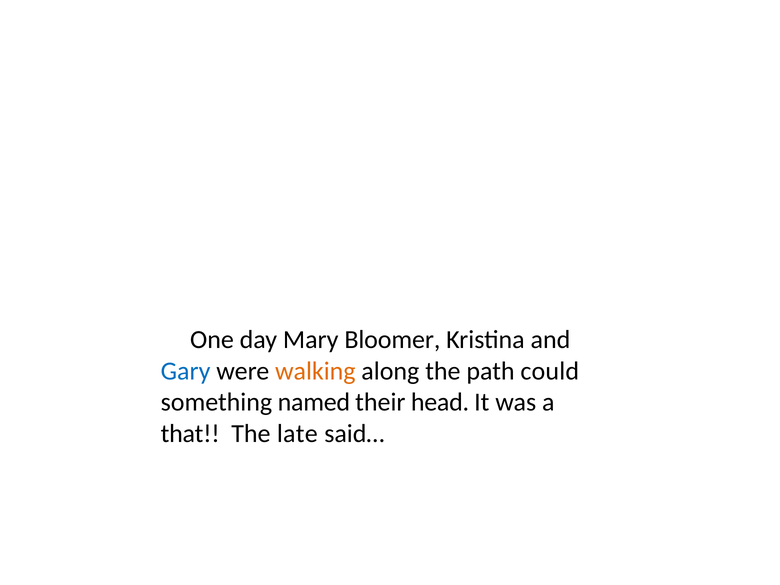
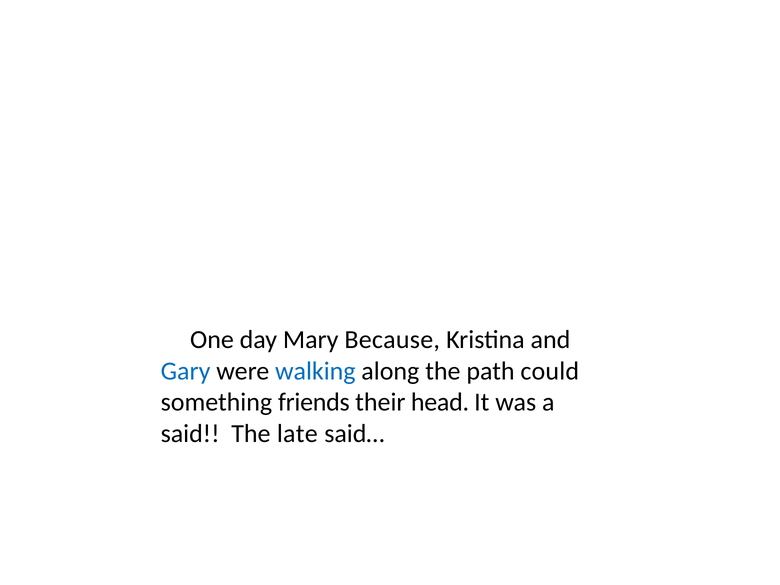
Bloomer: Bloomer -> Because (392, 340)
walking colour: orange -> blue (315, 371)
named: named -> friends (314, 402)
that: that -> said (190, 433)
